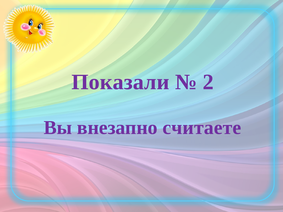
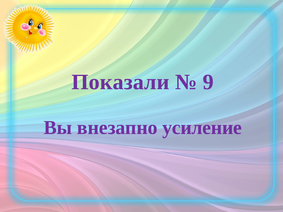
2: 2 -> 9 (208, 82)
считаете: считаете -> усиление (202, 128)
